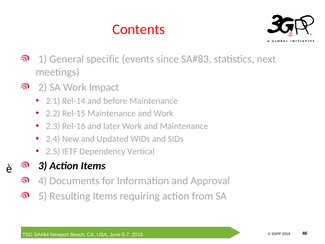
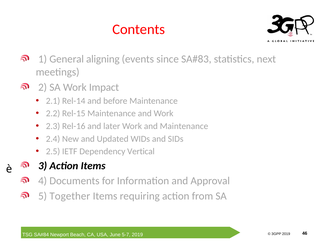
specific: specific -> aligning (103, 59)
Resulting: Resulting -> Together (70, 196)
